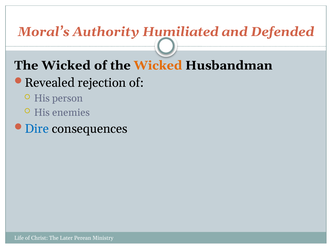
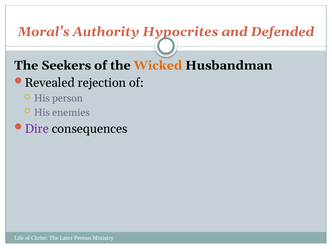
Humiliated: Humiliated -> Hypocrites (180, 32)
Wicked: Wicked -> Seekers (66, 65)
Dire colour: blue -> purple (37, 129)
